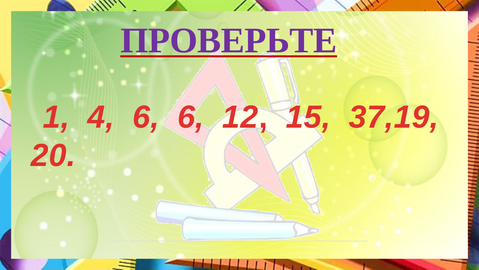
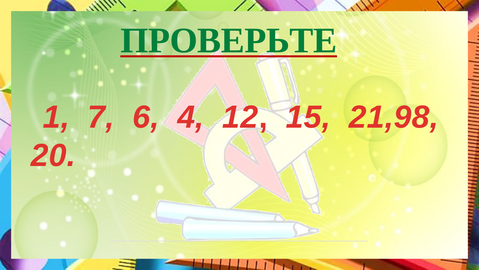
ПРОВЕРЬТЕ colour: purple -> green (229, 40)
4: 4 -> 7 (101, 117)
6 6: 6 -> 4 (191, 117)
37,19: 37,19 -> 21,98 (394, 117)
